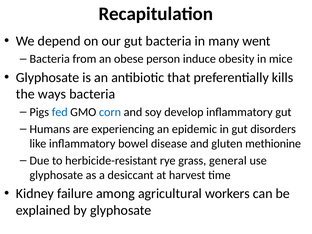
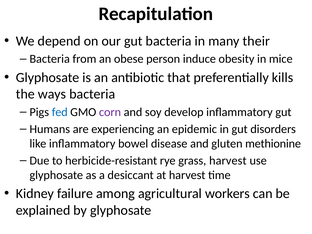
went: went -> their (256, 41)
corn colour: blue -> purple (110, 112)
grass general: general -> harvest (228, 160)
